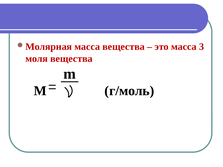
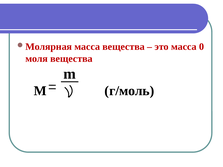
3: 3 -> 0 (202, 47)
